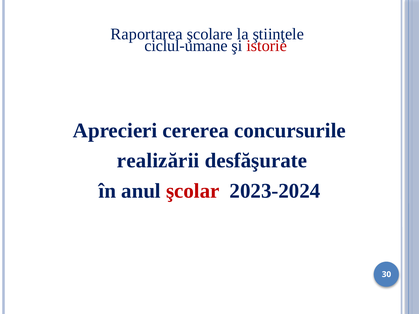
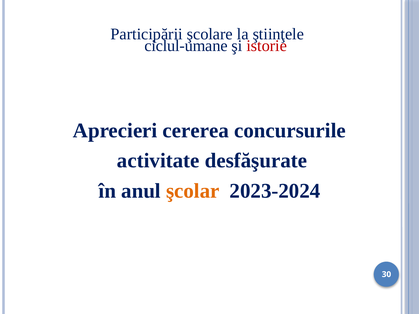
Raportarea: Raportarea -> Participării (147, 34)
realizării: realizării -> activitate (158, 161)
şcolar colour: red -> orange (193, 191)
